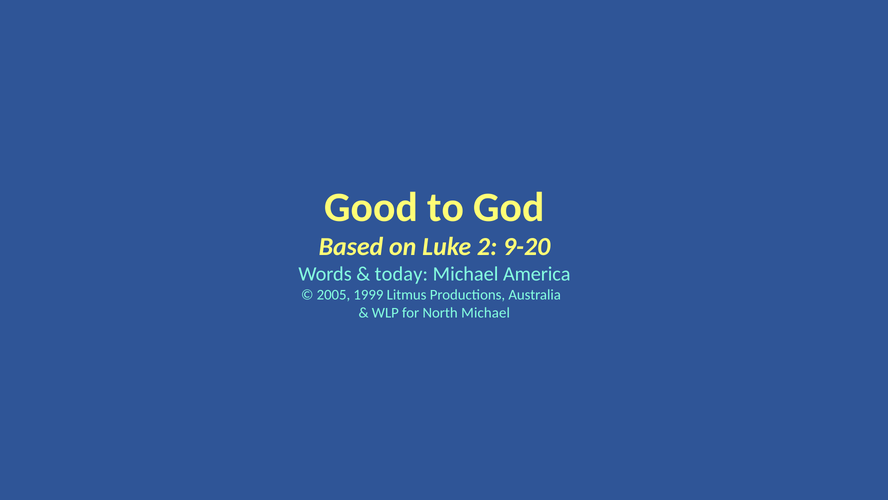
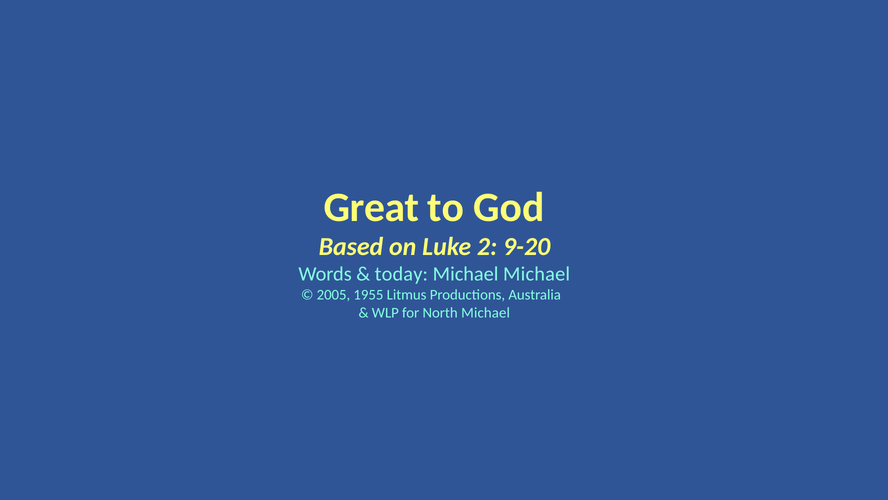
Good: Good -> Great (371, 207)
Michael America: America -> Michael (537, 274)
1999: 1999 -> 1955 (368, 295)
